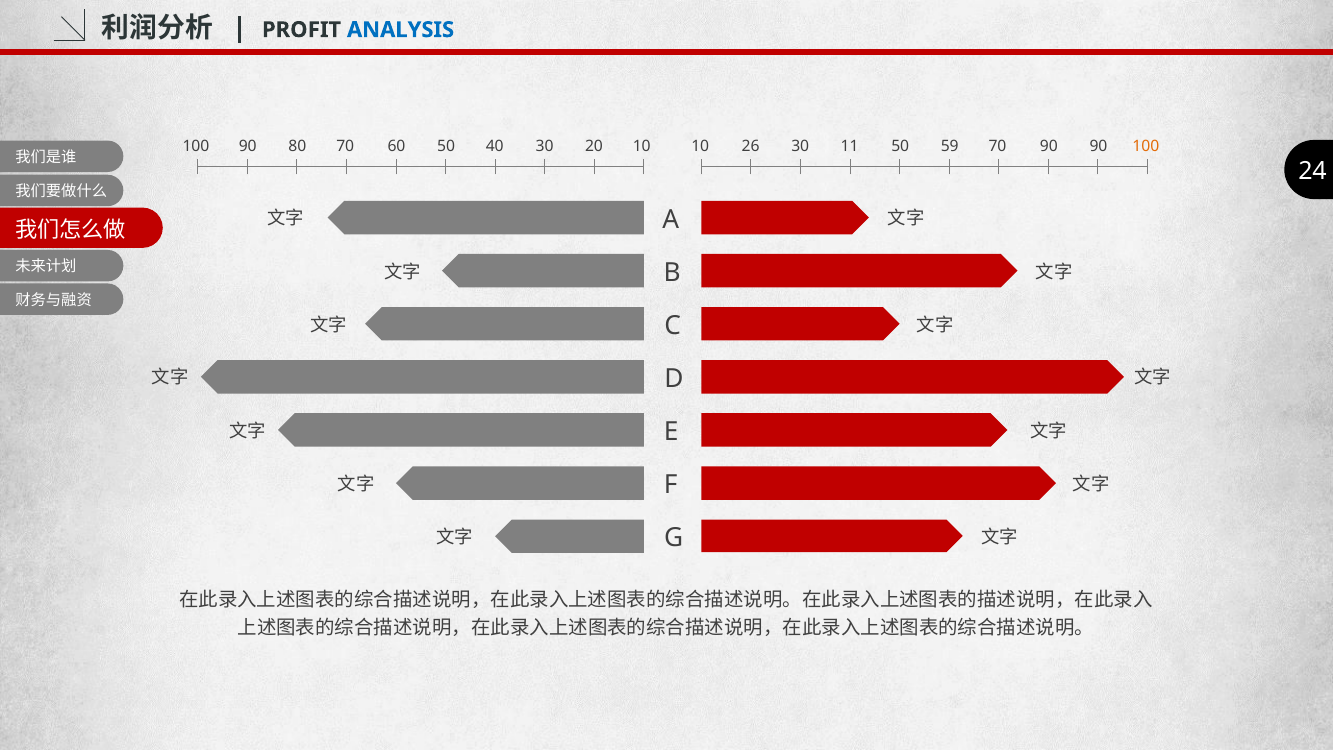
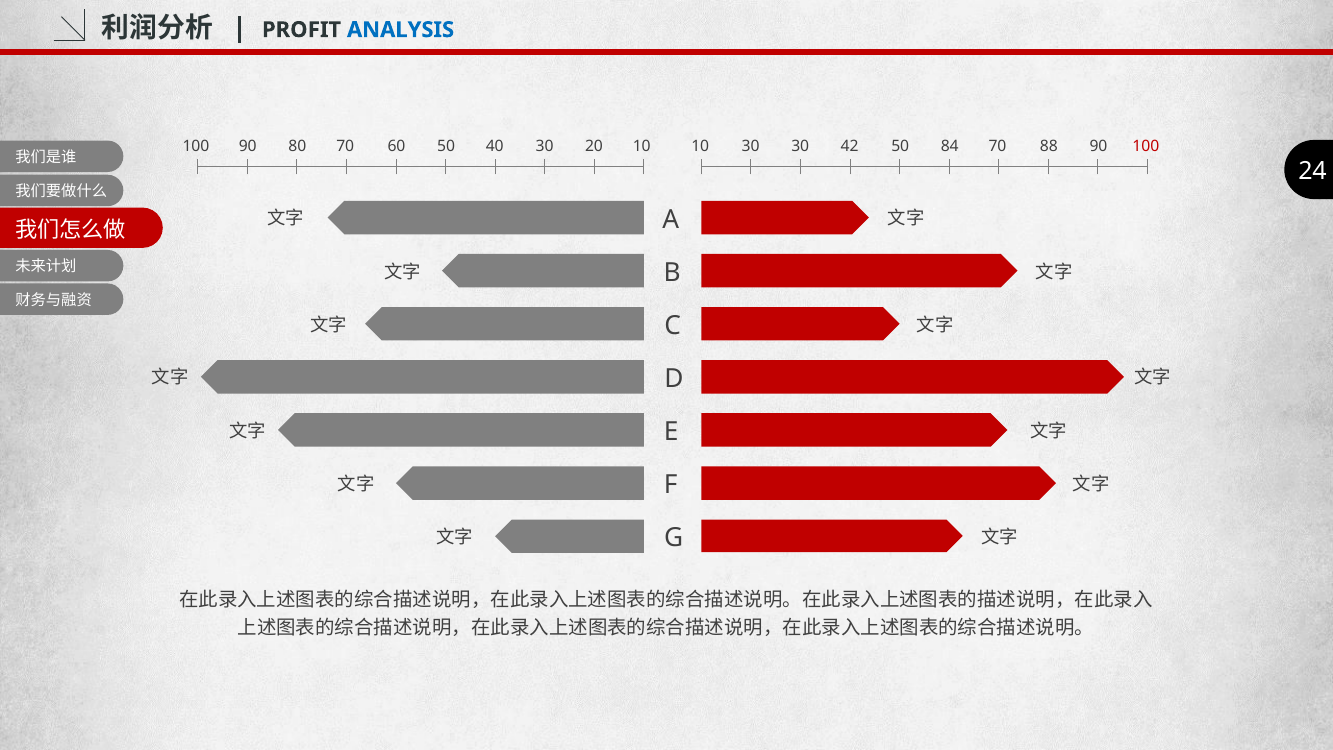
10 26: 26 -> 30 (751, 146)
11: 11 -> 42 (850, 146)
59: 59 -> 84 (950, 146)
70 90: 90 -> 88 (1049, 146)
100 colour: orange -> red (1146, 146)
